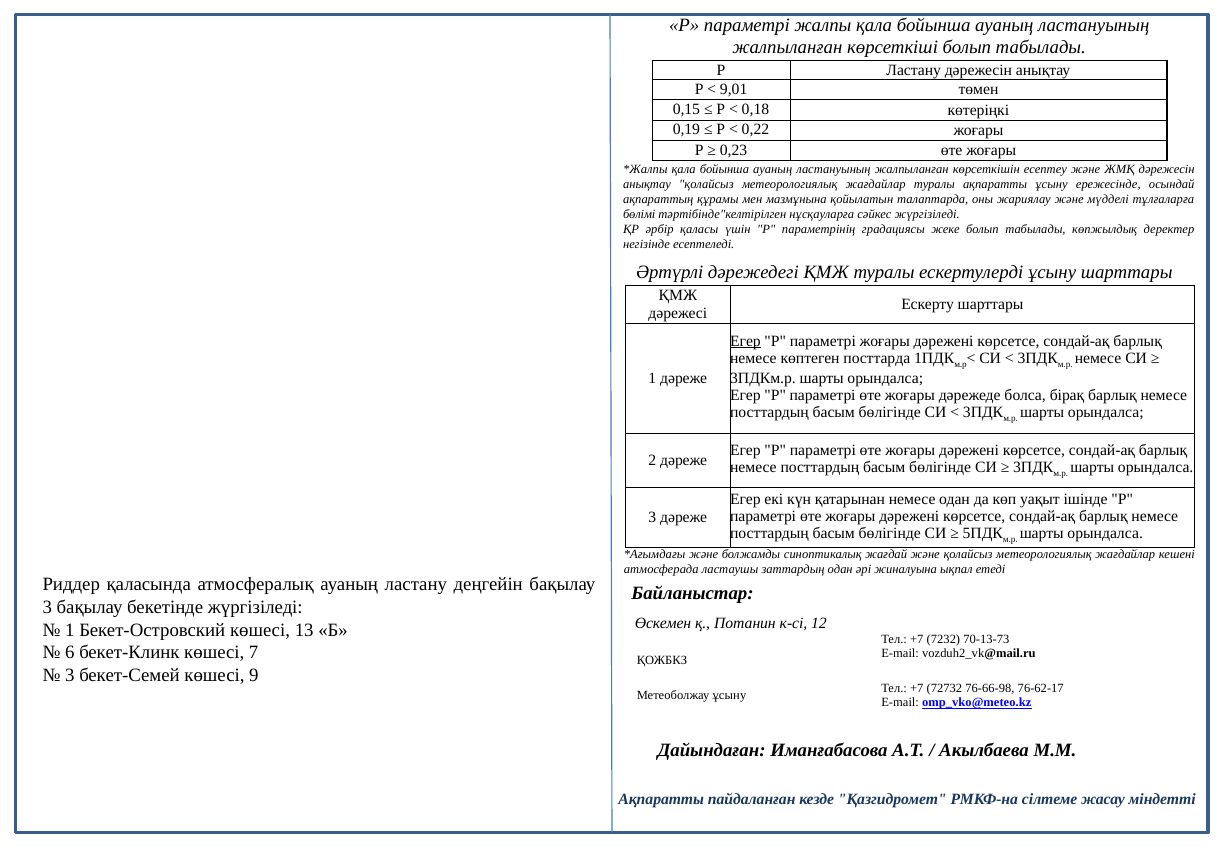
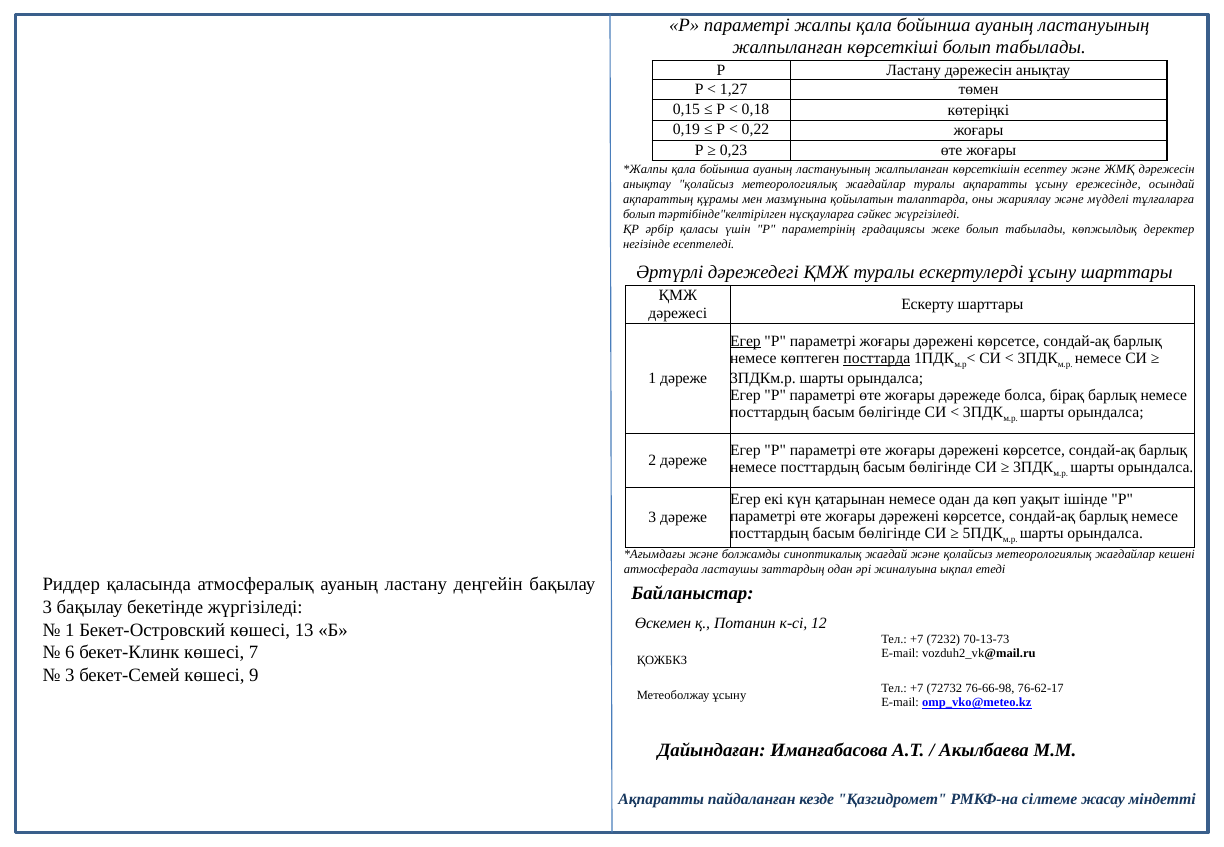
9,01: 9,01 -> 1,27 (734, 89)
бөлімі: бөлімі -> болып (639, 214)
посттарда underline: none -> present (877, 359)
